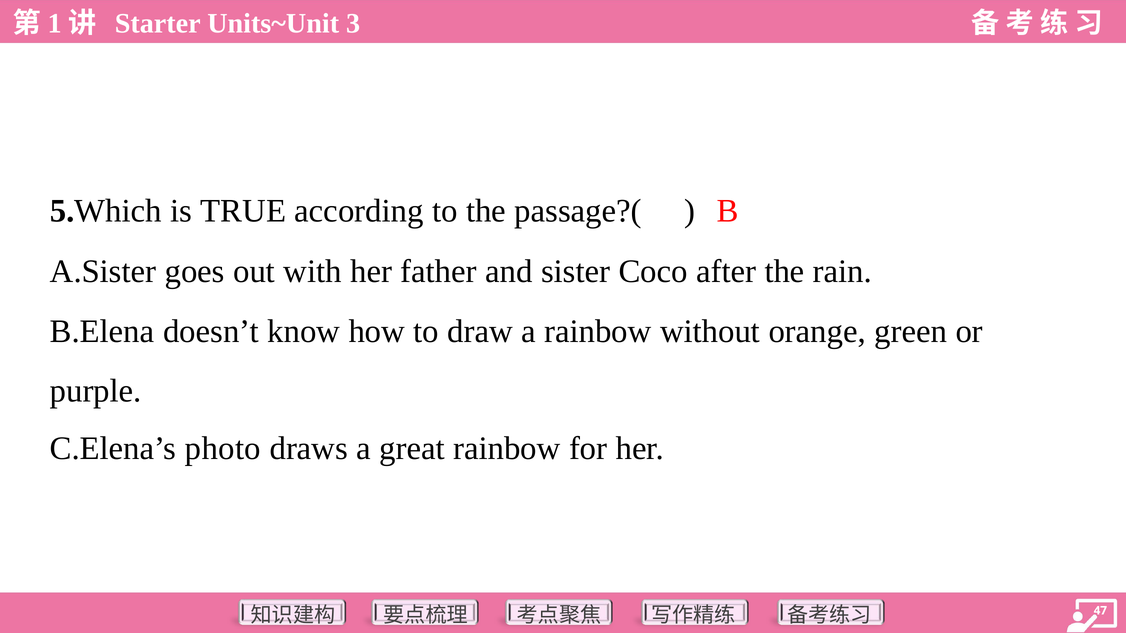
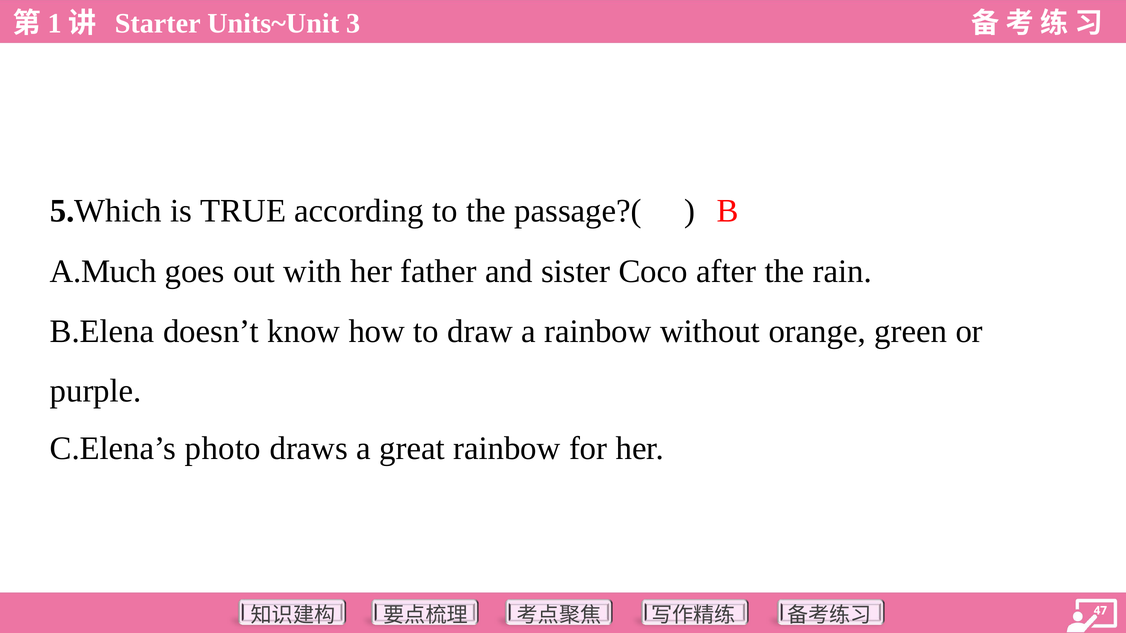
A.Sister: A.Sister -> A.Much (103, 272)
